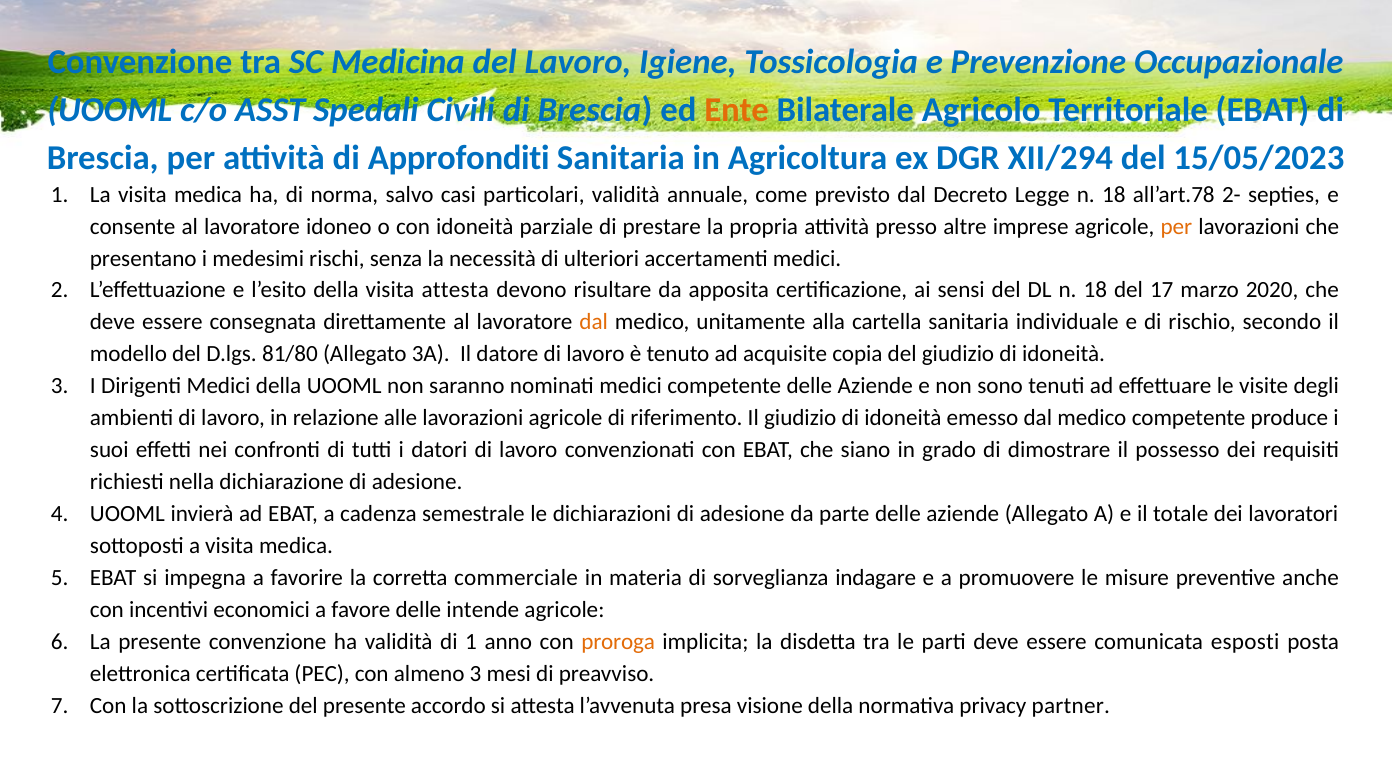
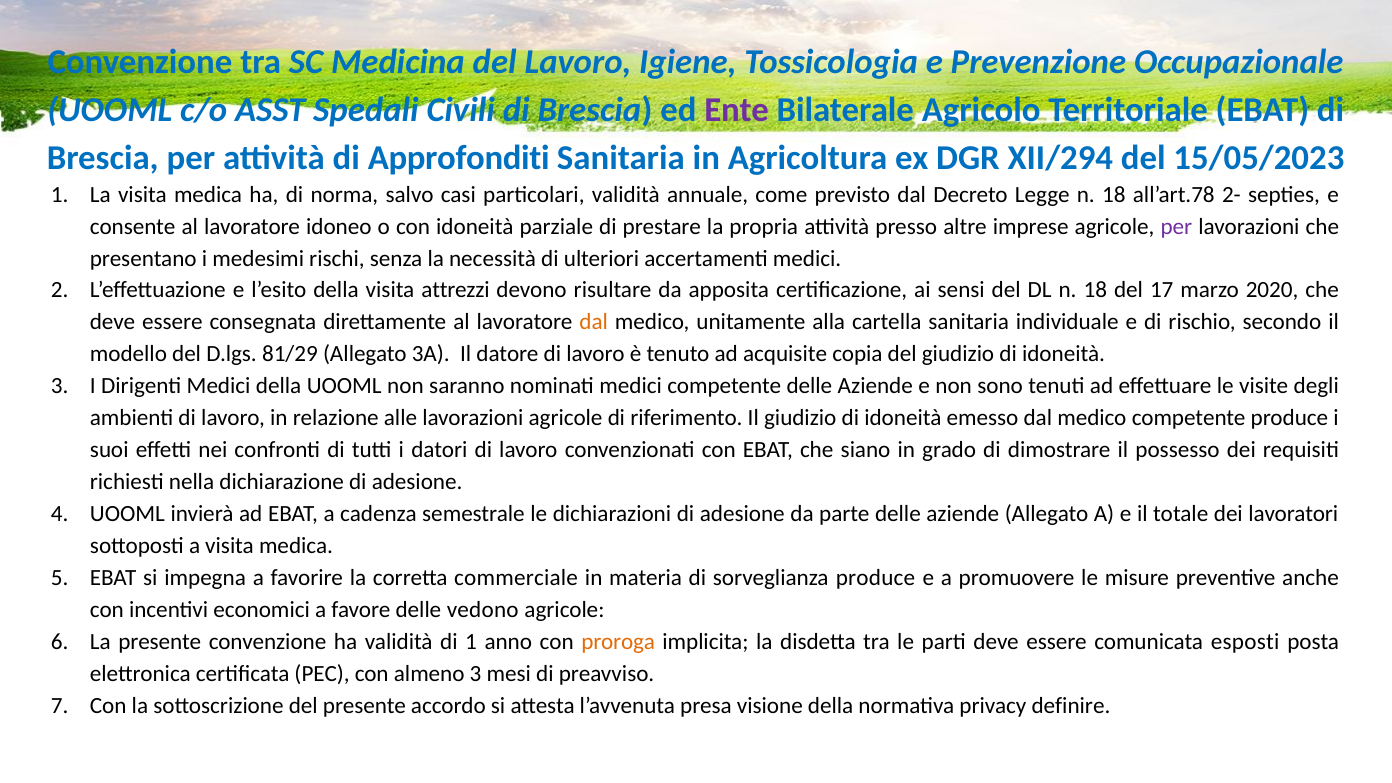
Ente colour: orange -> purple (737, 110)
per colour: orange -> purple (1176, 226)
visita attesta: attesta -> attrezzi (456, 290)
81/80: 81/80 -> 81/29 (290, 354)
sorveglianza indagare: indagare -> produce (876, 578)
intende: intende -> vedono (483, 610)
partner: partner -> definire (1071, 706)
